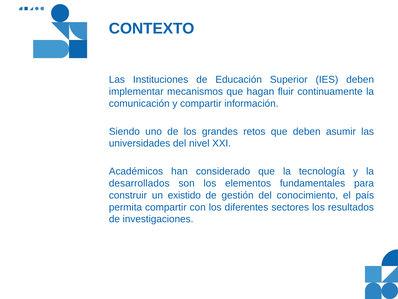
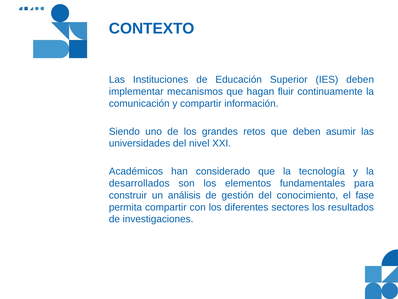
existido: existido -> análisis (184, 195)
país: país -> fase (365, 195)
